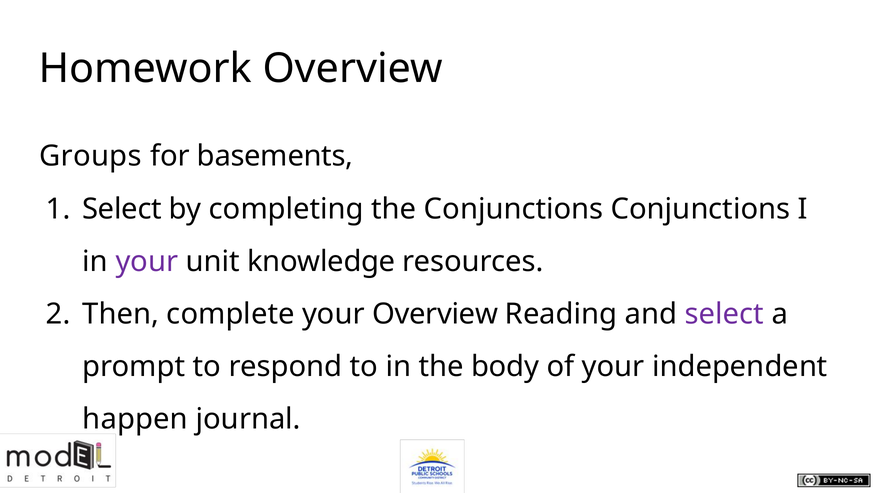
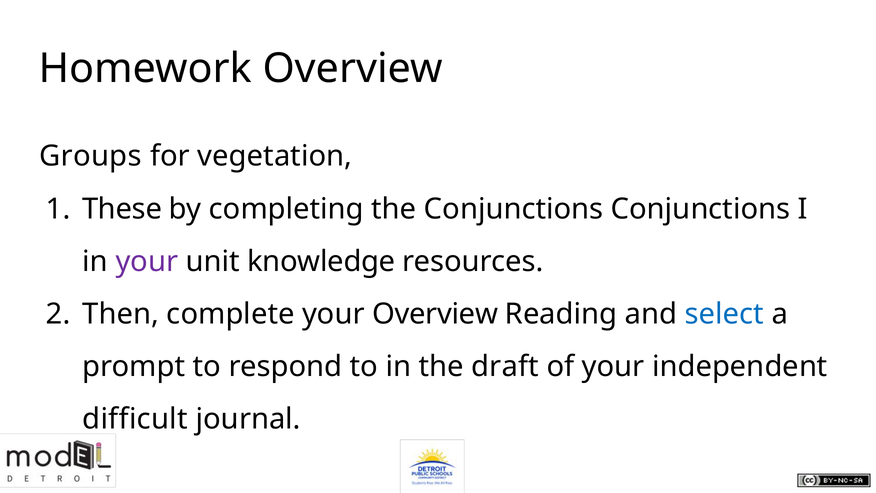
basements: basements -> vegetation (275, 156)
Select: Select -> These (122, 209)
select colour: purple -> blue (724, 314)
body: body -> draft (505, 366)
happen: happen -> difficult (135, 419)
